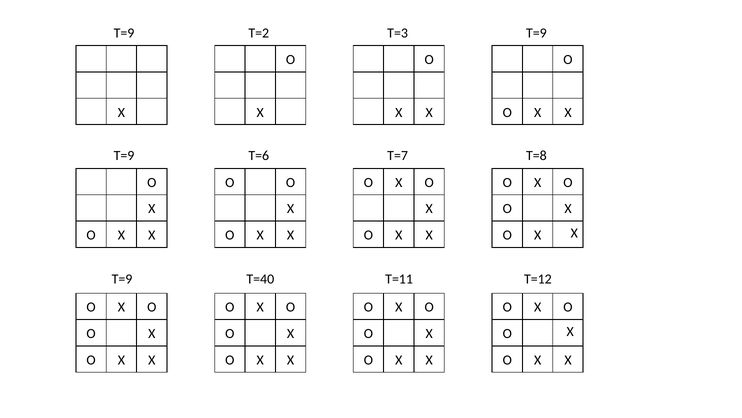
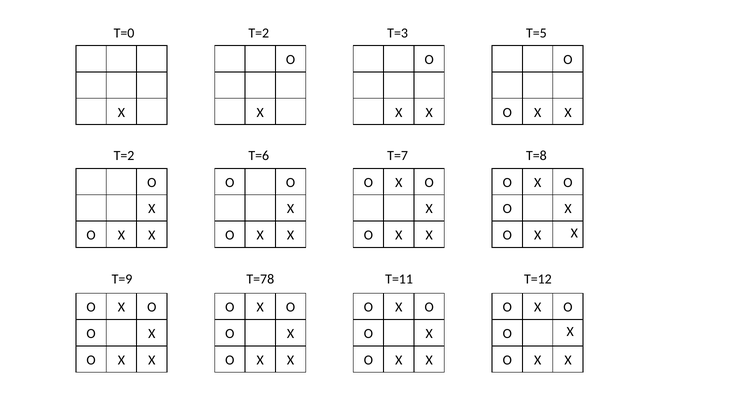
T=9: T=9 -> T=0 (124, 33)
T=3 T=9: T=9 -> T=5 (536, 33)
T=9: T=9 -> T=2 (124, 156)
T=40: T=40 -> T=78 (260, 279)
